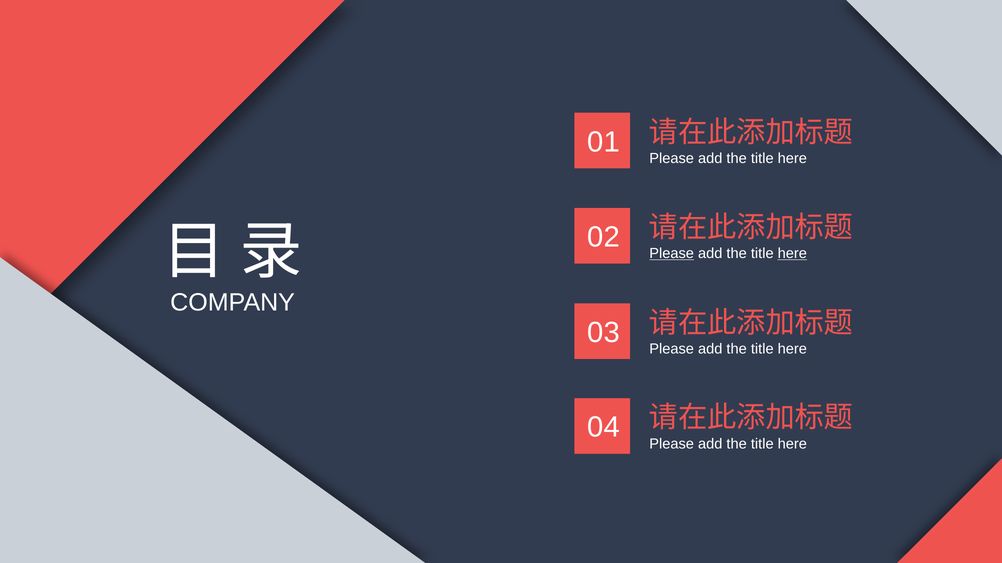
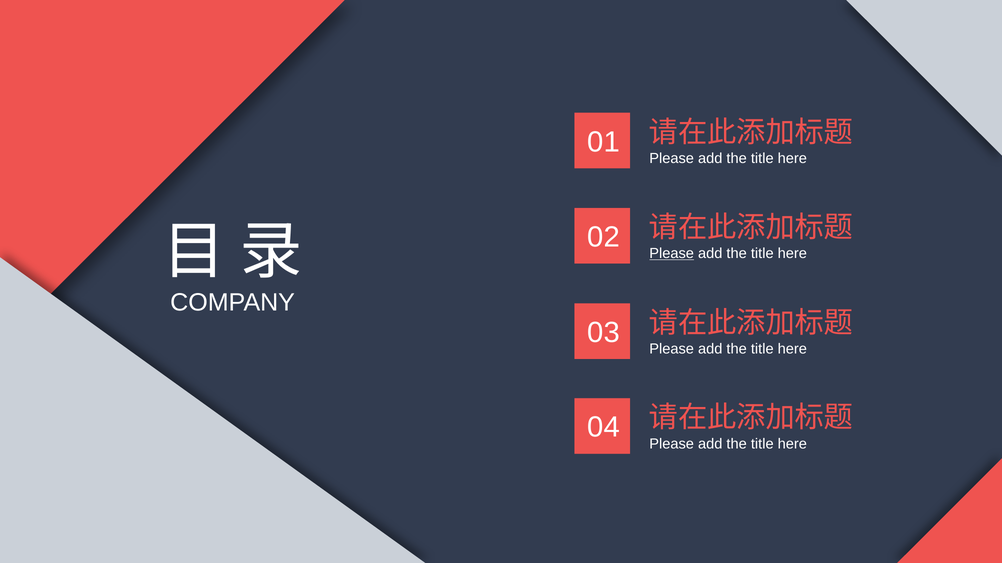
here underline: present -> none (792, 254)
